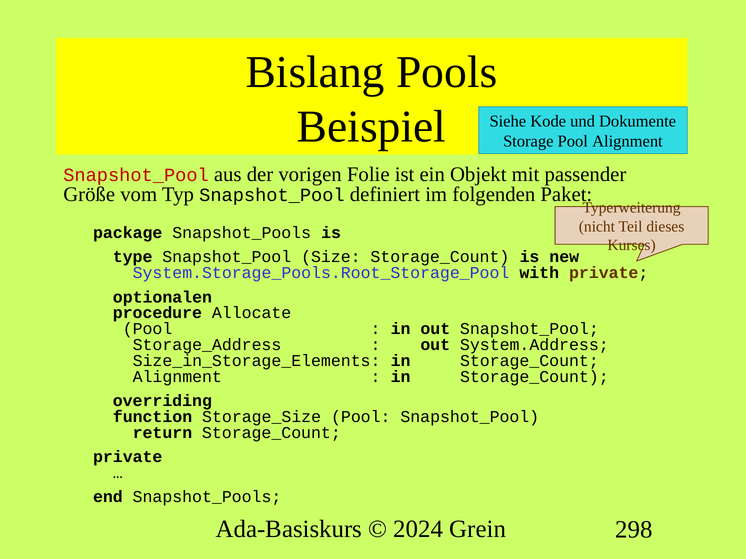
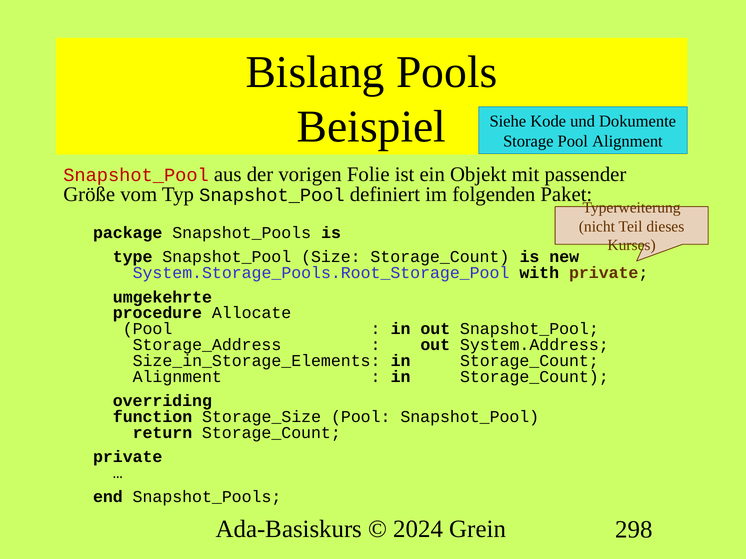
optionalen: optionalen -> umgekehrte (162, 297)
